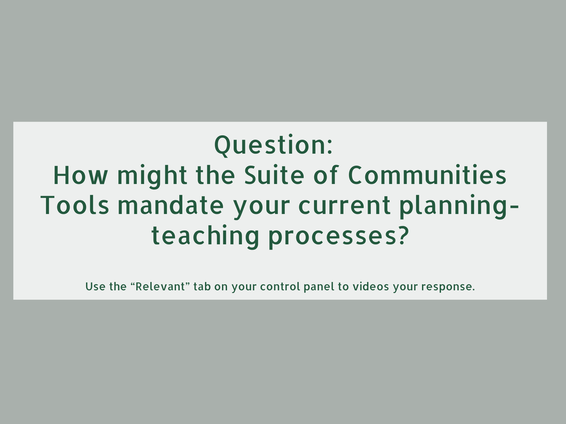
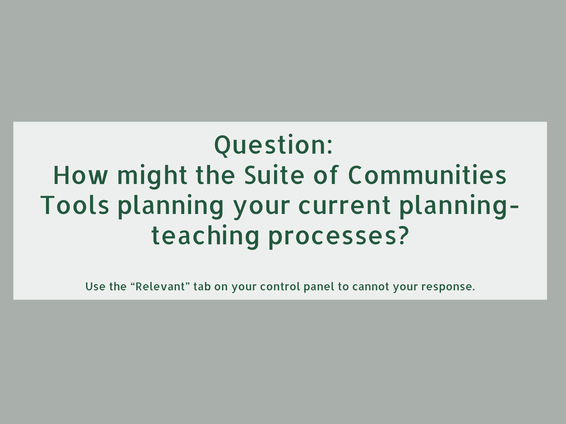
mandate: mandate -> planning (171, 206)
videos: videos -> cannot (371, 287)
